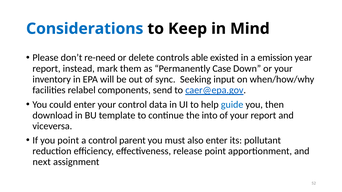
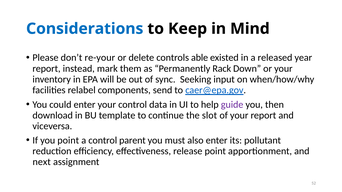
re-need: re-need -> re-your (100, 58)
emission: emission -> released (275, 58)
Case: Case -> Rack (222, 69)
guide colour: blue -> purple (232, 105)
into: into -> slot (210, 115)
